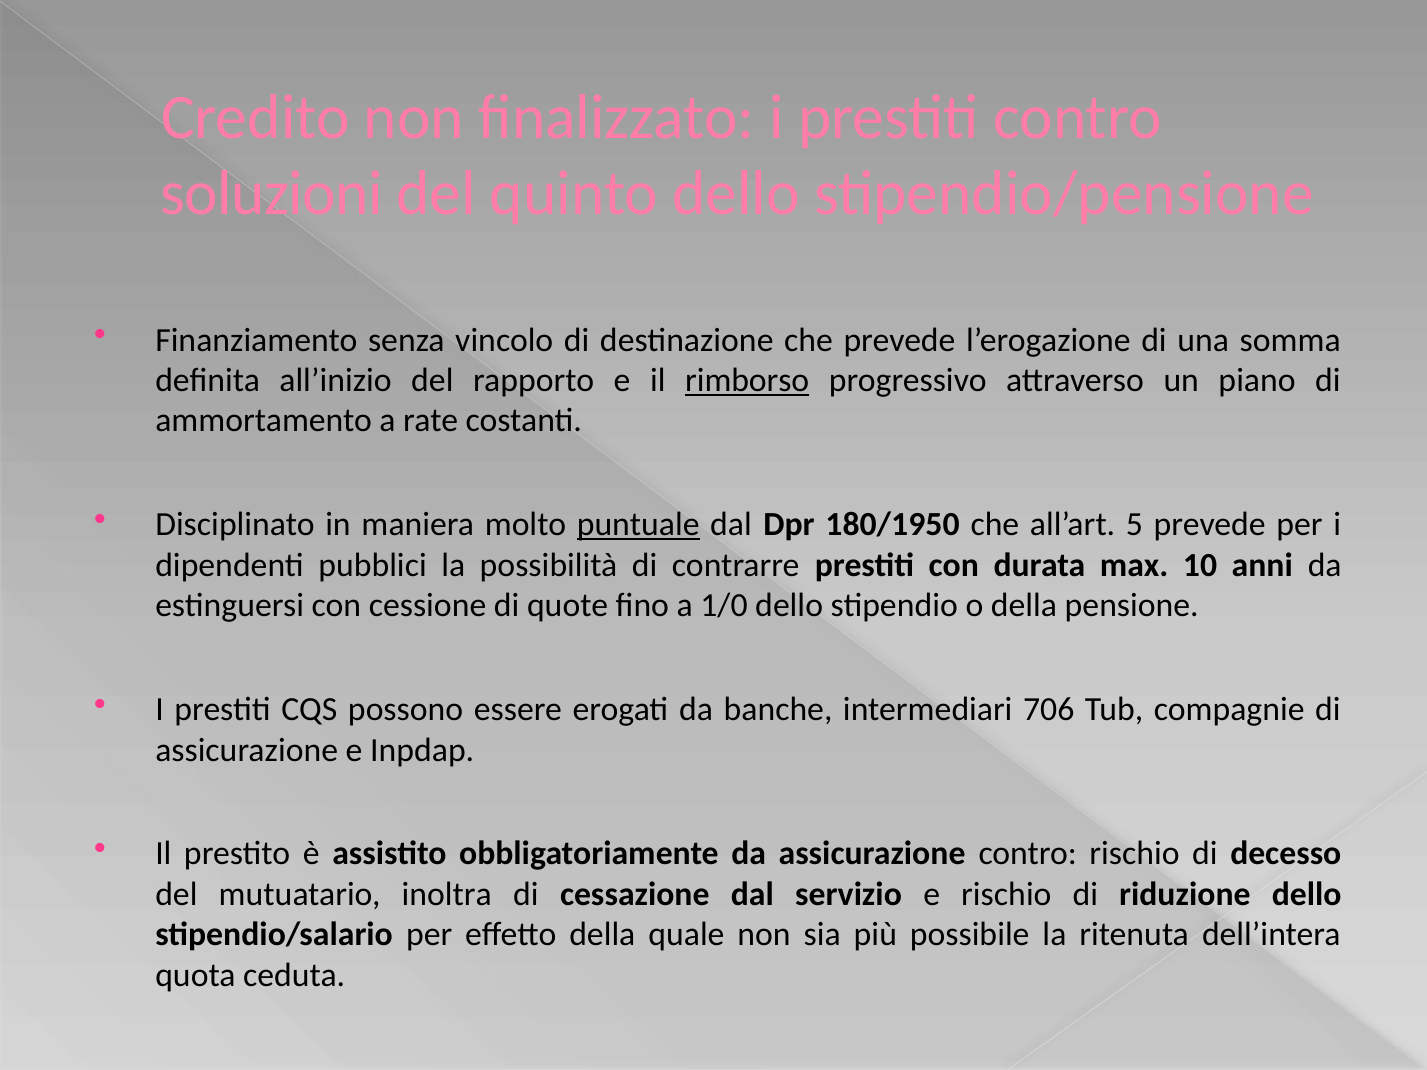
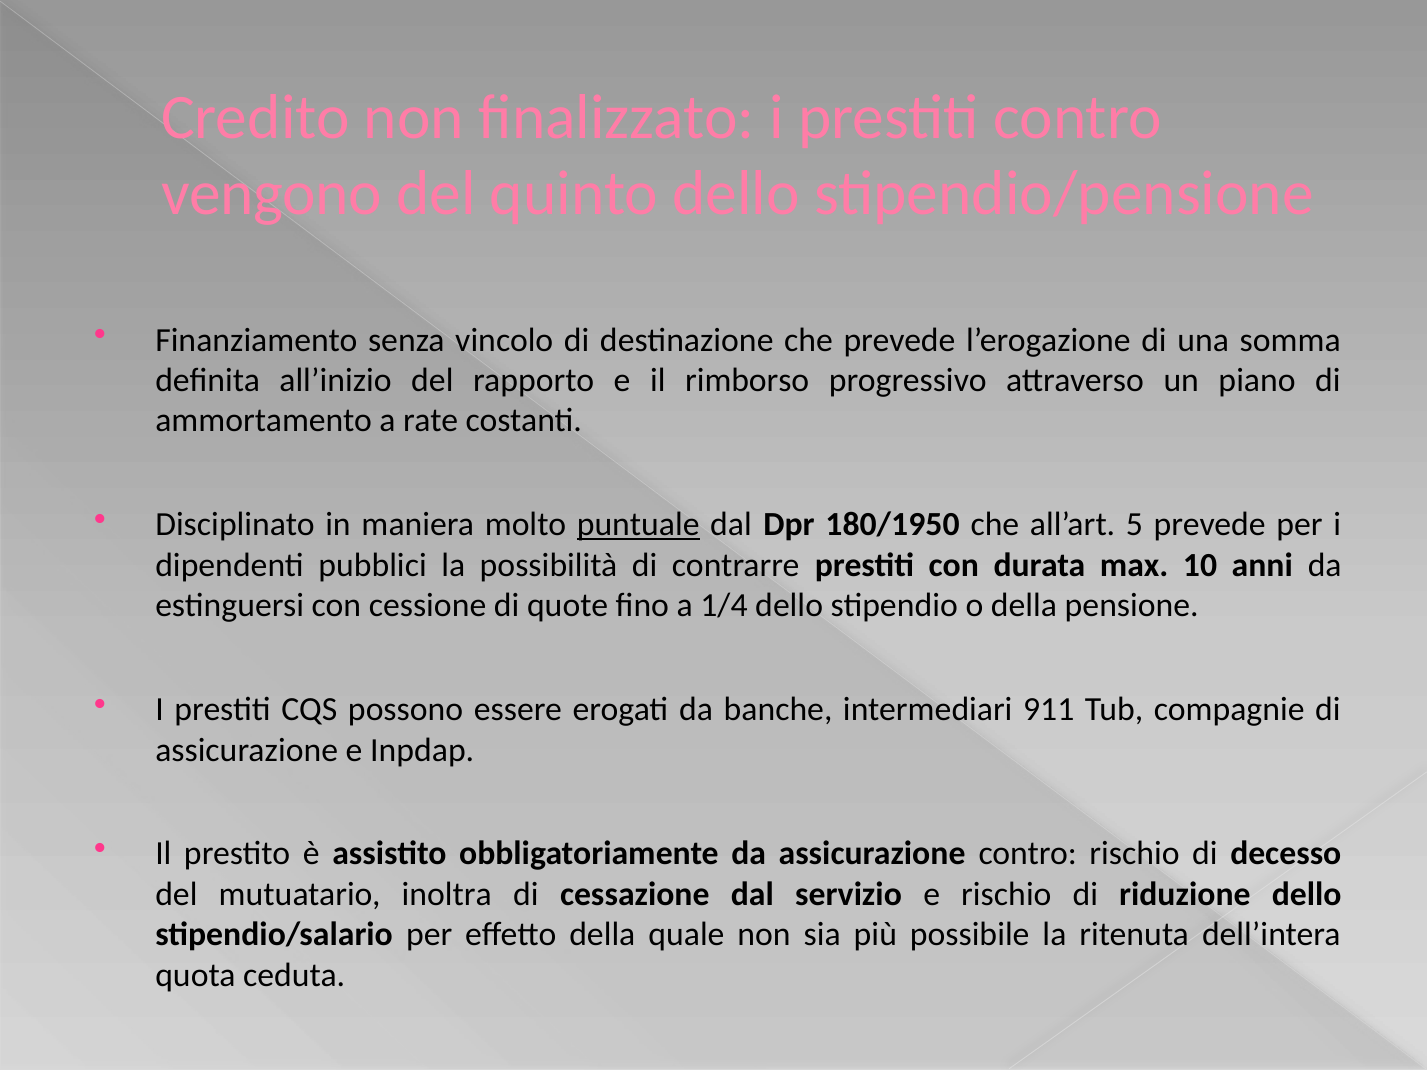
soluzioni: soluzioni -> vengono (272, 193)
rimborso underline: present -> none (747, 380)
1/0: 1/0 -> 1/4 (724, 606)
706: 706 -> 911 (1049, 710)
